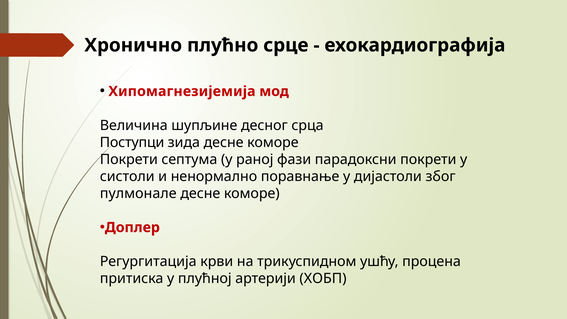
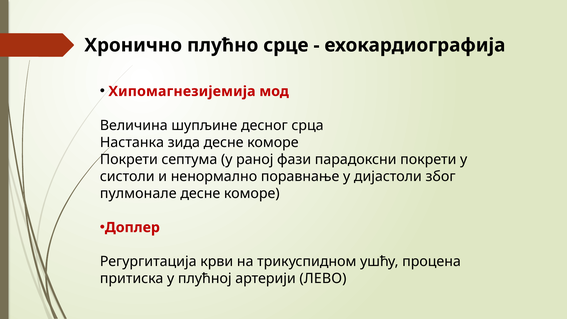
Поступци: Поступци -> Настанка (132, 142)
ХОБП: ХОБП -> ЛЕВО (323, 278)
